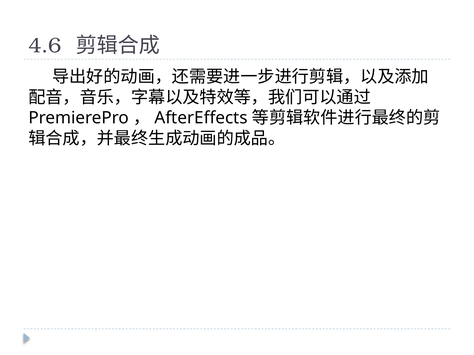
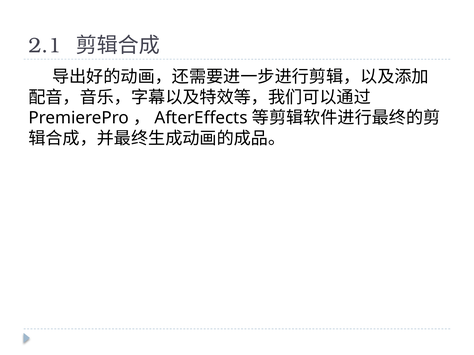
4.6: 4.6 -> 2.1 (45, 46)
